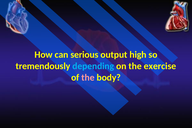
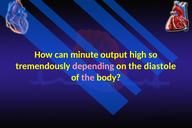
serious: serious -> minute (84, 55)
depending colour: light blue -> pink (93, 66)
exercise: exercise -> diastole (160, 66)
